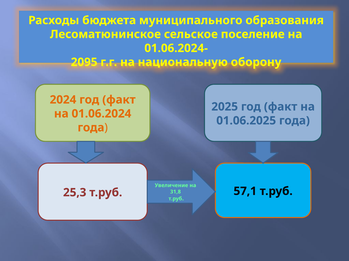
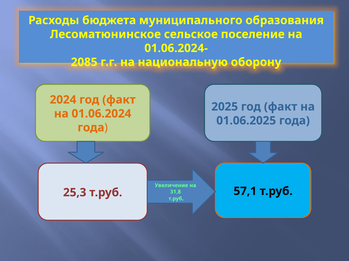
2095: 2095 -> 2085 (84, 62)
